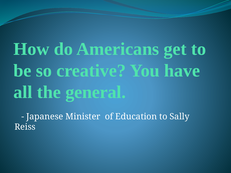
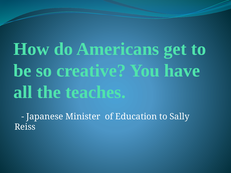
general: general -> teaches (96, 92)
